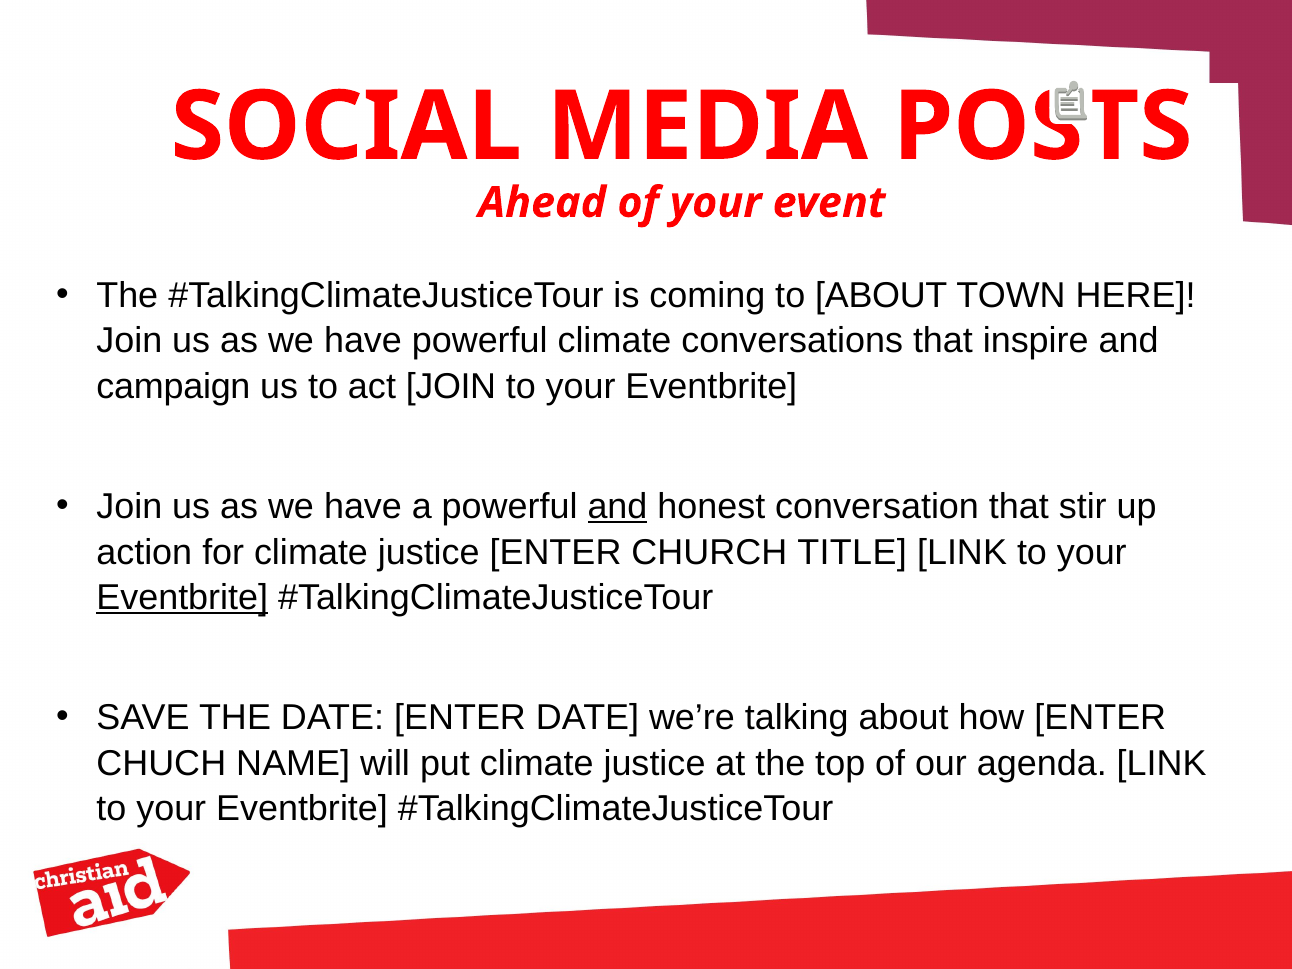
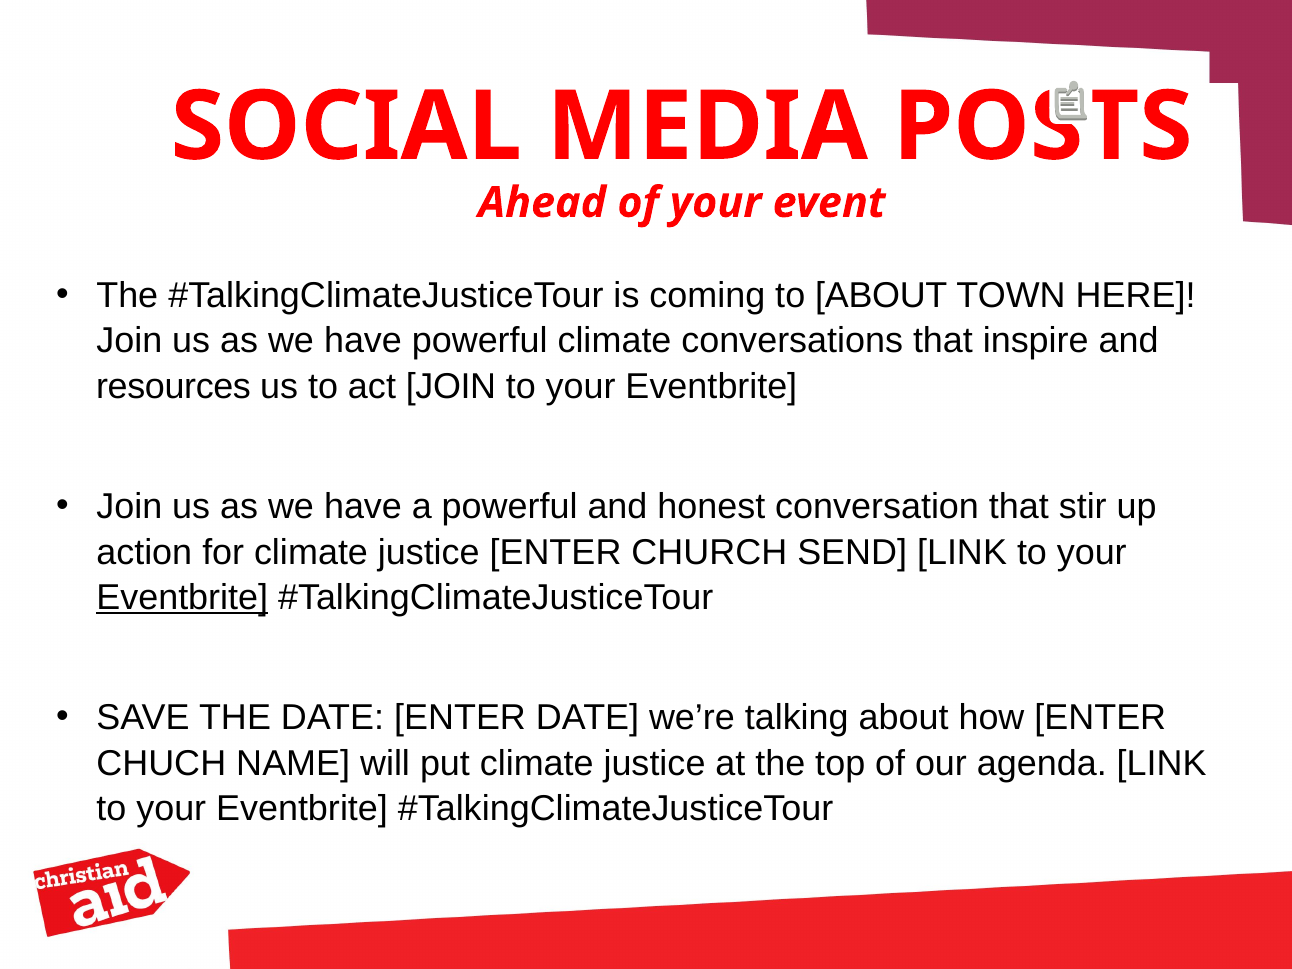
campaign: campaign -> resources (174, 387)
and underline: present -> none (617, 507)
TITLE: TITLE -> SEND (852, 552)
